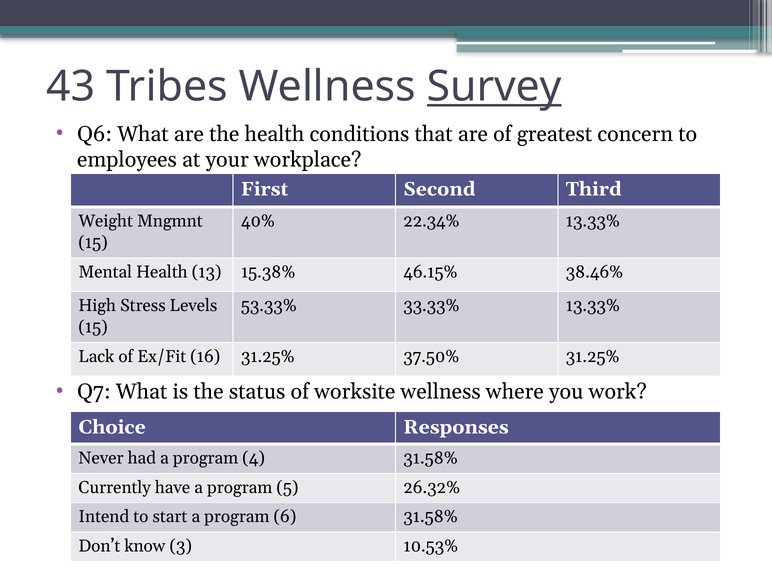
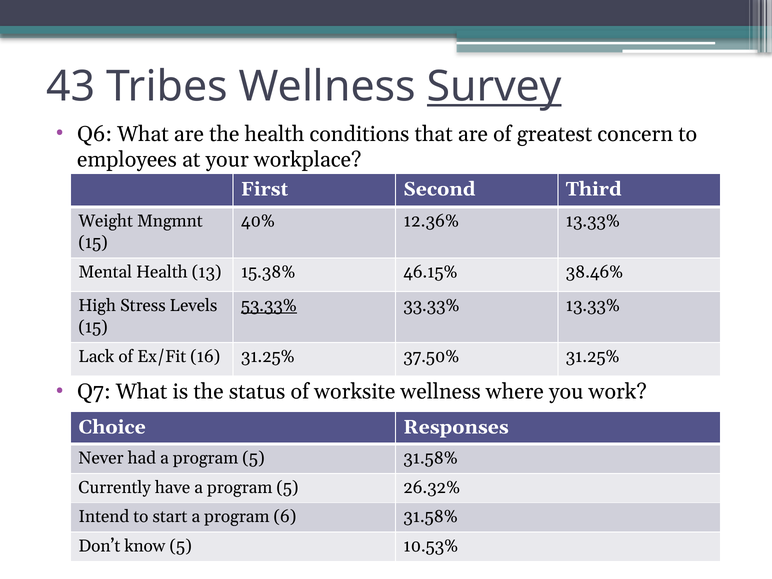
22.34%: 22.34% -> 12.36% (431, 221)
53.33% underline: none -> present (269, 306)
had a program 4: 4 -> 5 (253, 458)
know 3: 3 -> 5 (181, 546)
